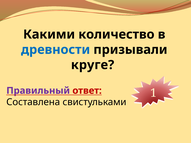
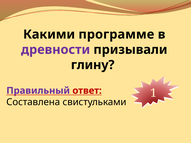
количество: количество -> программе (116, 34)
древности colour: blue -> purple (56, 50)
круге: круге -> глину (93, 65)
